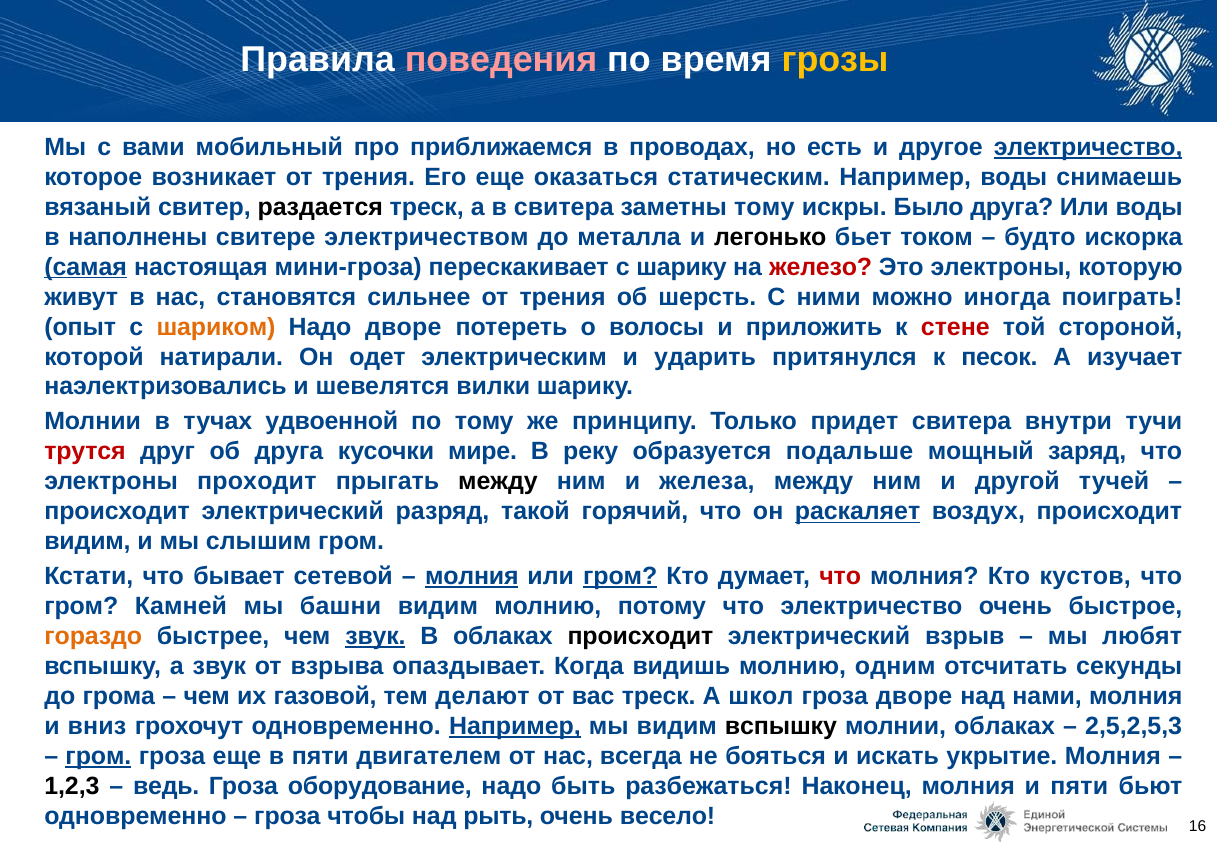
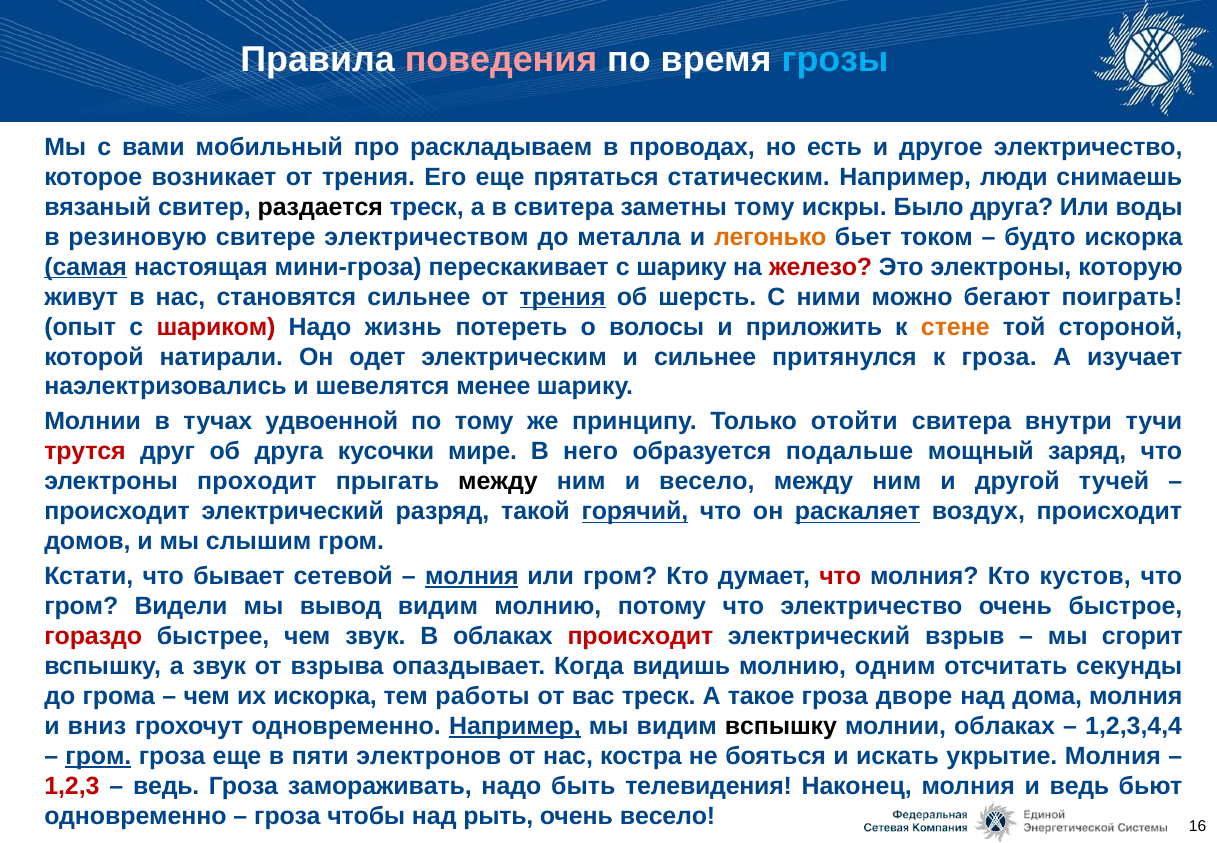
грозы colour: yellow -> light blue (835, 60)
приближаемся: приближаемся -> раскладываем (501, 147)
электричество underline: present -> none (1088, 147)
оказаться: оказаться -> прятаться (596, 177)
Например воды: воды -> люди (1014, 177)
наполнены: наполнены -> резиновую (138, 237)
легонько colour: black -> orange (770, 237)
трения underline: none -> present (563, 297)
иногда: иногда -> бегают (1007, 297)
шариком colour: orange -> red (216, 327)
Надо дворе: дворе -> жизнь (403, 327)
стене colour: red -> orange (955, 327)
и ударить: ударить -> сильнее (705, 357)
к песок: песок -> гроза (999, 357)
вилки: вилки -> менее (493, 387)
придет: придет -> отойти (854, 421)
реку: реку -> него (591, 451)
и железа: железа -> весело (707, 481)
горячий underline: none -> present (635, 511)
видим: видим -> домов (87, 541)
гром underline: present -> none (620, 576)
Камней: Камней -> Видели (181, 606)
башни: башни -> вывод (341, 606)
гораздо colour: orange -> red (93, 636)
звук underline: present -> none (375, 636)
происходит colour: black -> red (640, 636)
любят: любят -> сгорит (1142, 636)
их газовой: газовой -> искорка (325, 696)
делают: делают -> работы (483, 696)
школ: школ -> такое (761, 696)
нами: нами -> дома (1047, 696)
2,5,2,5,3: 2,5,2,5,3 -> 1,2,3,4,4 (1134, 726)
двигателем: двигателем -> электронов (429, 756)
всегда: всегда -> костра (641, 756)
1,2,3 colour: black -> red (72, 786)
оборудование: оборудование -> замораживать (380, 786)
разбежаться: разбежаться -> телевидения (709, 786)
и пяти: пяти -> ведь (1080, 786)
